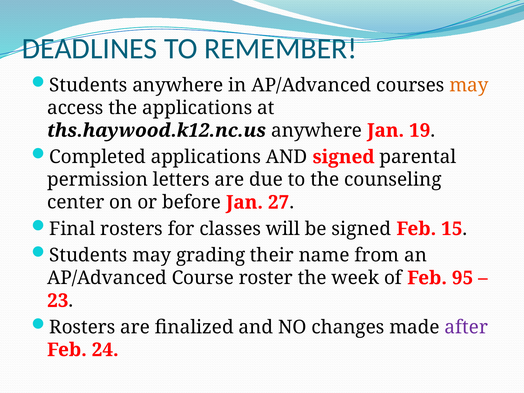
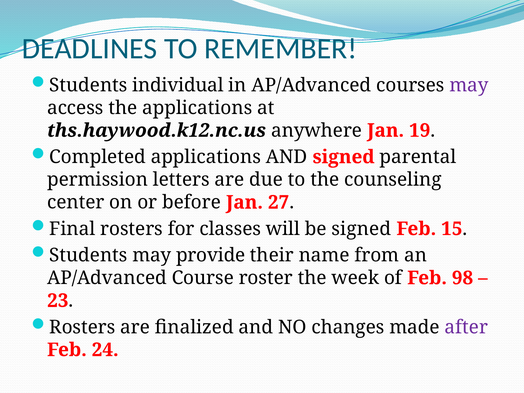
Students anywhere: anywhere -> individual (178, 85)
may colour: orange -> purple (469, 85)
grading: grading -> provide (211, 255)
95: 95 -> 98 (462, 278)
